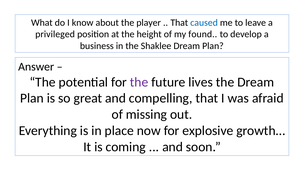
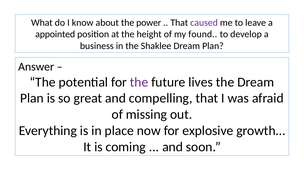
player: player -> power (149, 23)
caused colour: blue -> purple (204, 23)
privileged: privileged -> appointed (55, 34)
